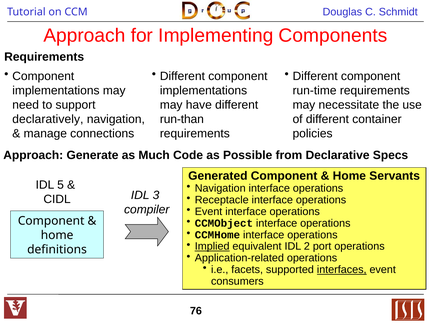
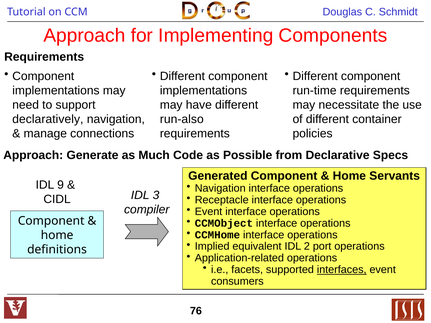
run-than: run-than -> run-also (182, 119)
5: 5 -> 9 (61, 185)
Implied underline: present -> none (212, 247)
